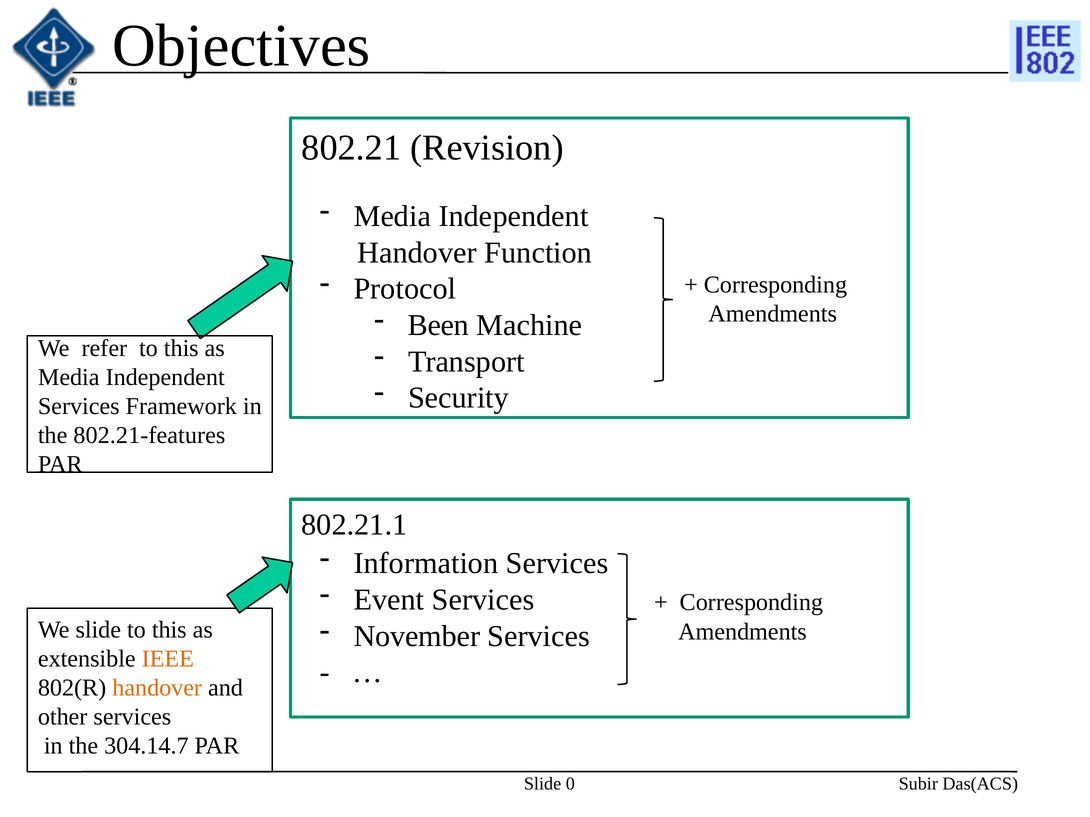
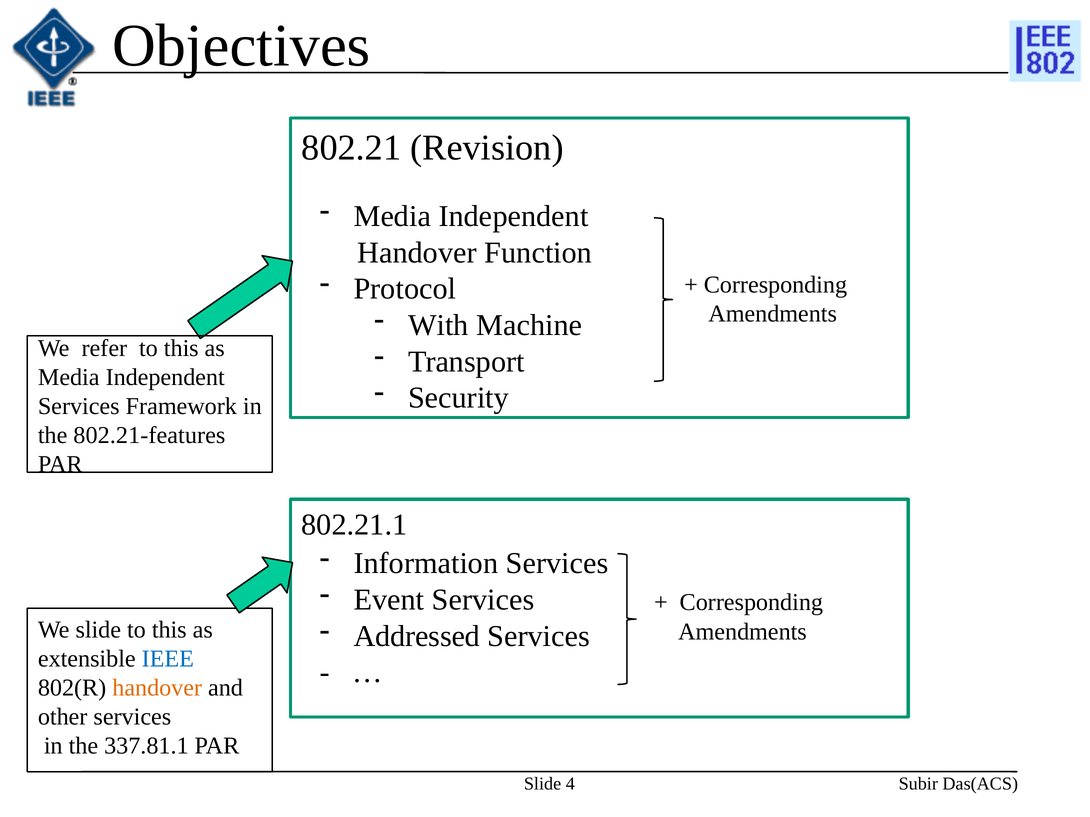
Been: Been -> With (438, 325)
November: November -> Addressed (417, 636)
IEEE colour: orange -> blue (168, 659)
304.14.7: 304.14.7 -> 337.81.1 (146, 746)
0: 0 -> 4 (570, 784)
